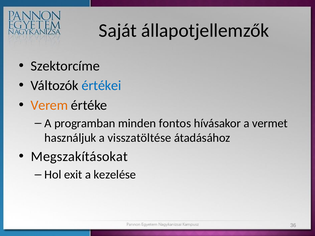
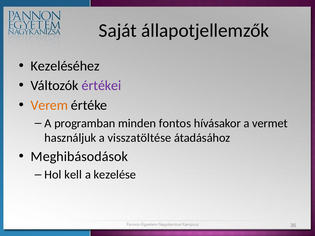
Szektorcíme: Szektorcíme -> Kezeléséhez (65, 66)
értékei colour: blue -> purple (101, 86)
Megszakításokat: Megszakításokat -> Meghibásodások (79, 157)
exit: exit -> kell (73, 175)
